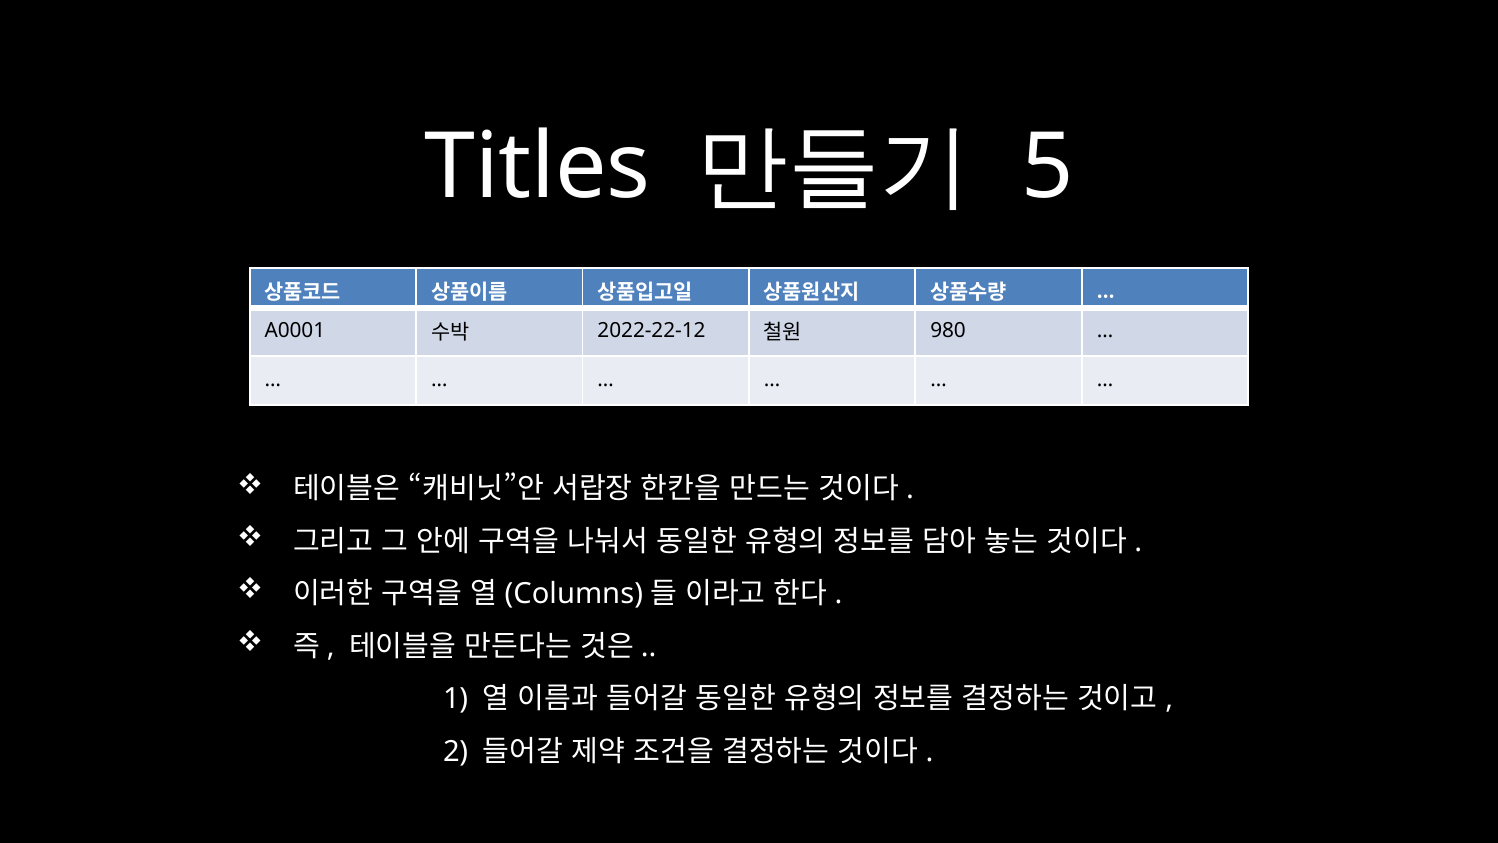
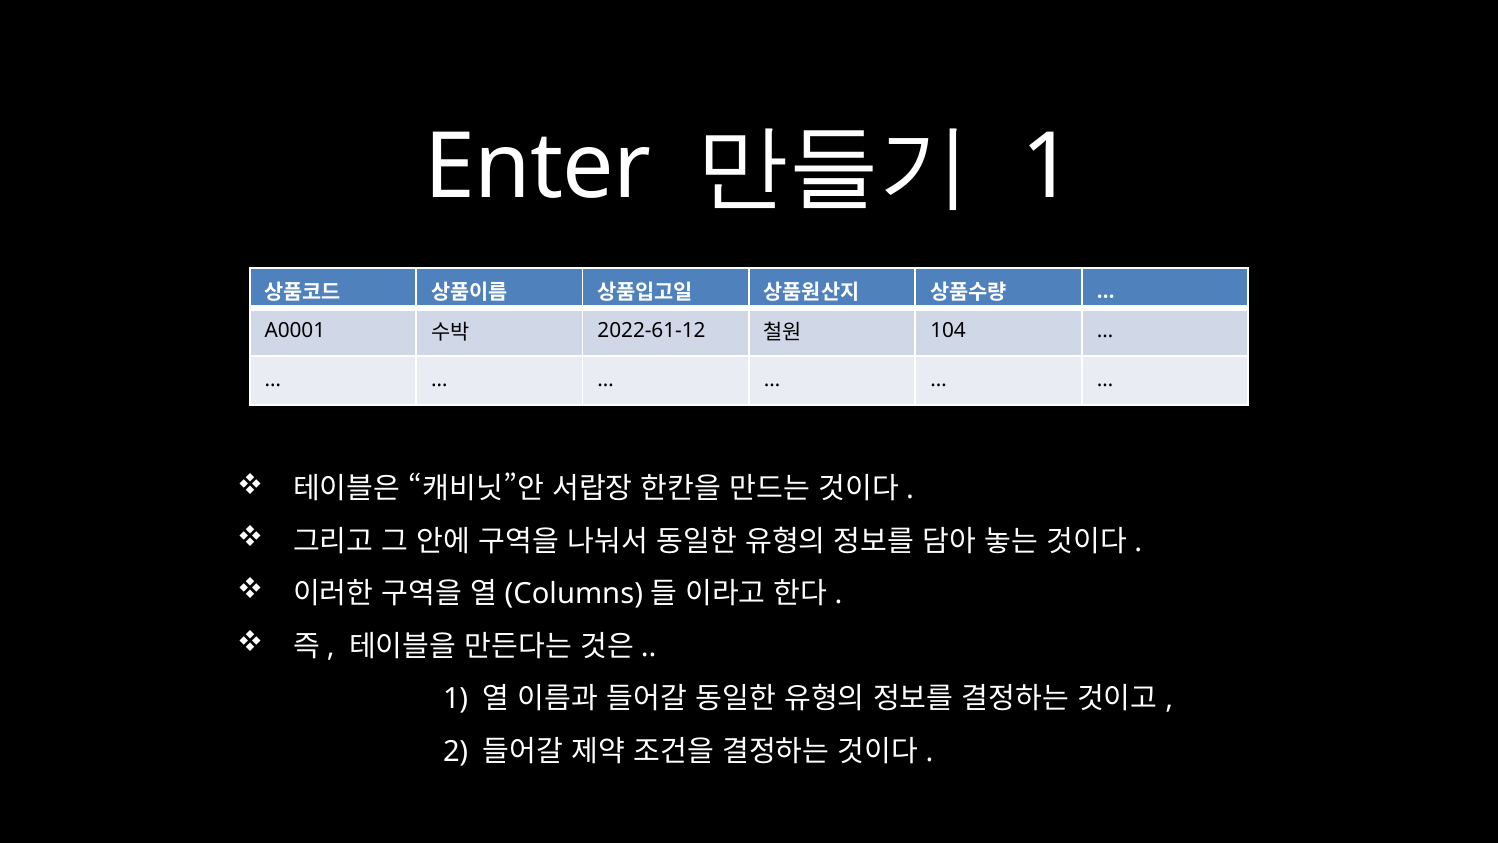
Titles: Titles -> Enter (538, 167)
5: 5 -> 1 (1047, 167)
2022-22-12: 2022-22-12 -> 2022-61-12 (652, 331)
980: 980 -> 104 (948, 331)
